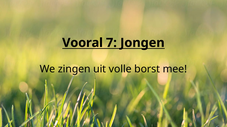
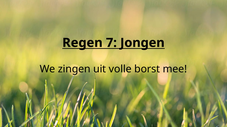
Vooral: Vooral -> Regen (82, 43)
